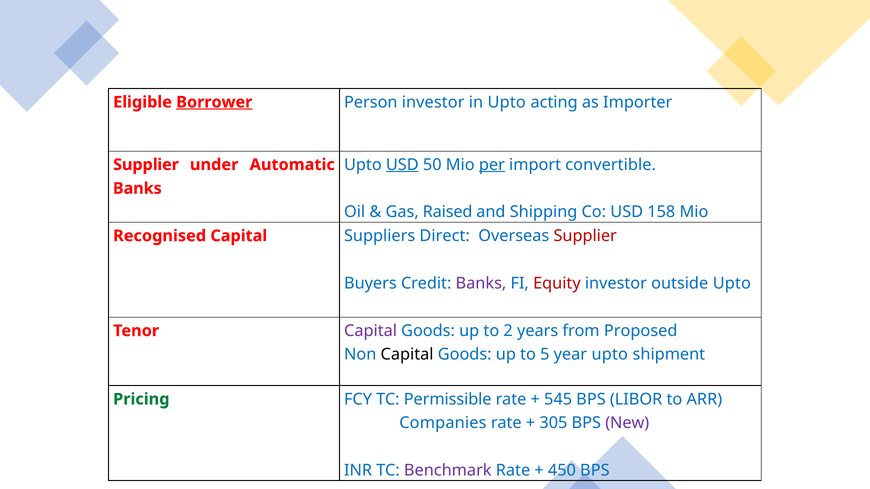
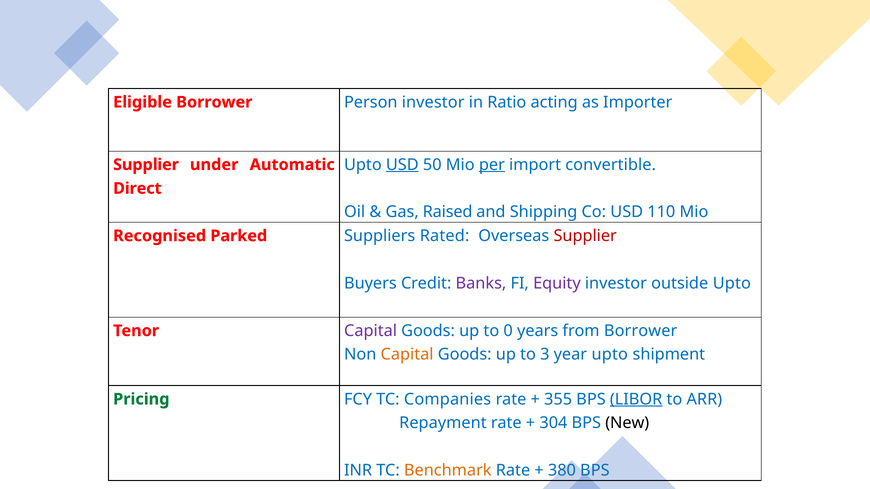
Borrower underline: present -> none (214, 102)
in Upto: Upto -> Ratio (507, 102)
Banks: Banks -> Direct (137, 189)
158: 158 -> 110 (661, 212)
Recognised Capital: Capital -> Parked (239, 236)
Direct: Direct -> Rated (445, 236)
Equity colour: red -> purple (557, 284)
2: 2 -> 0 (508, 331)
from Proposed: Proposed -> Borrower (641, 331)
Capital colour: black -> orange (407, 355)
5: 5 -> 3 (545, 355)
Permissible: Permissible -> Companies (448, 399)
545: 545 -> 355 (558, 399)
LIBOR underline: none -> present (636, 399)
Companies: Companies -> Repayment (443, 423)
305: 305 -> 304 (553, 423)
New colour: purple -> black (627, 423)
Benchmark colour: purple -> orange (448, 471)
450: 450 -> 380 (562, 471)
